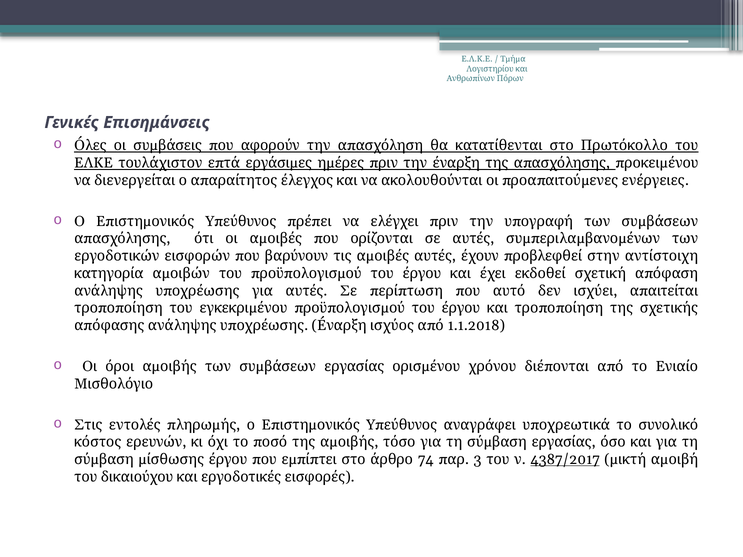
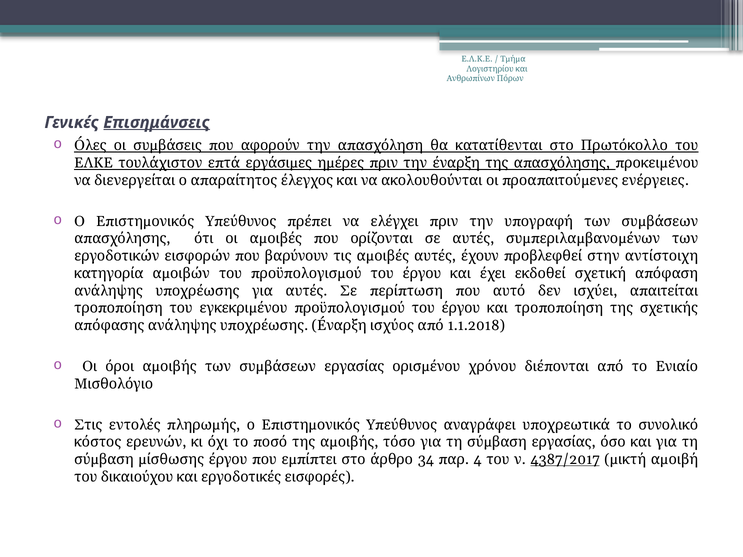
Επισημάνσεις underline: none -> present (157, 123)
74: 74 -> 34 (426, 460)
3: 3 -> 4 (478, 460)
